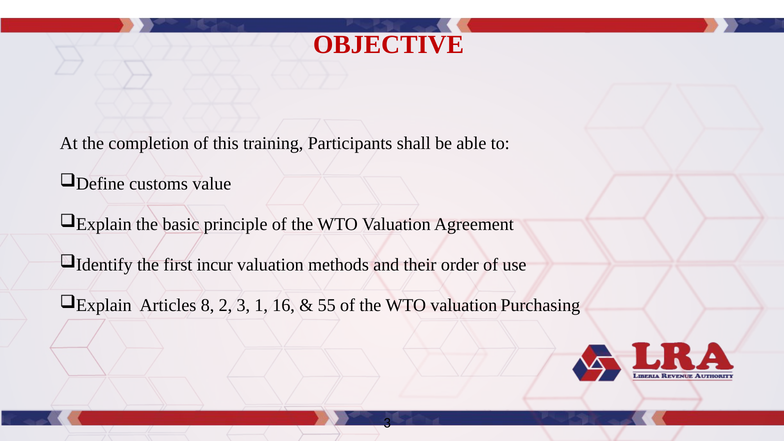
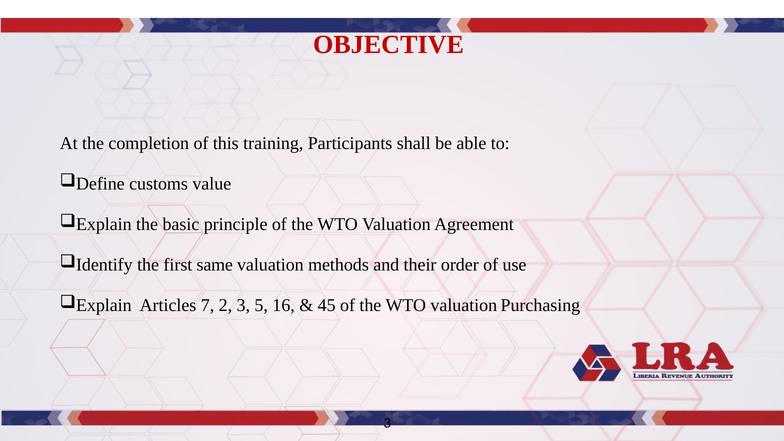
incur: incur -> same (215, 265)
8: 8 -> 7 (208, 305)
1: 1 -> 5 (261, 305)
55: 55 -> 45 (327, 305)
